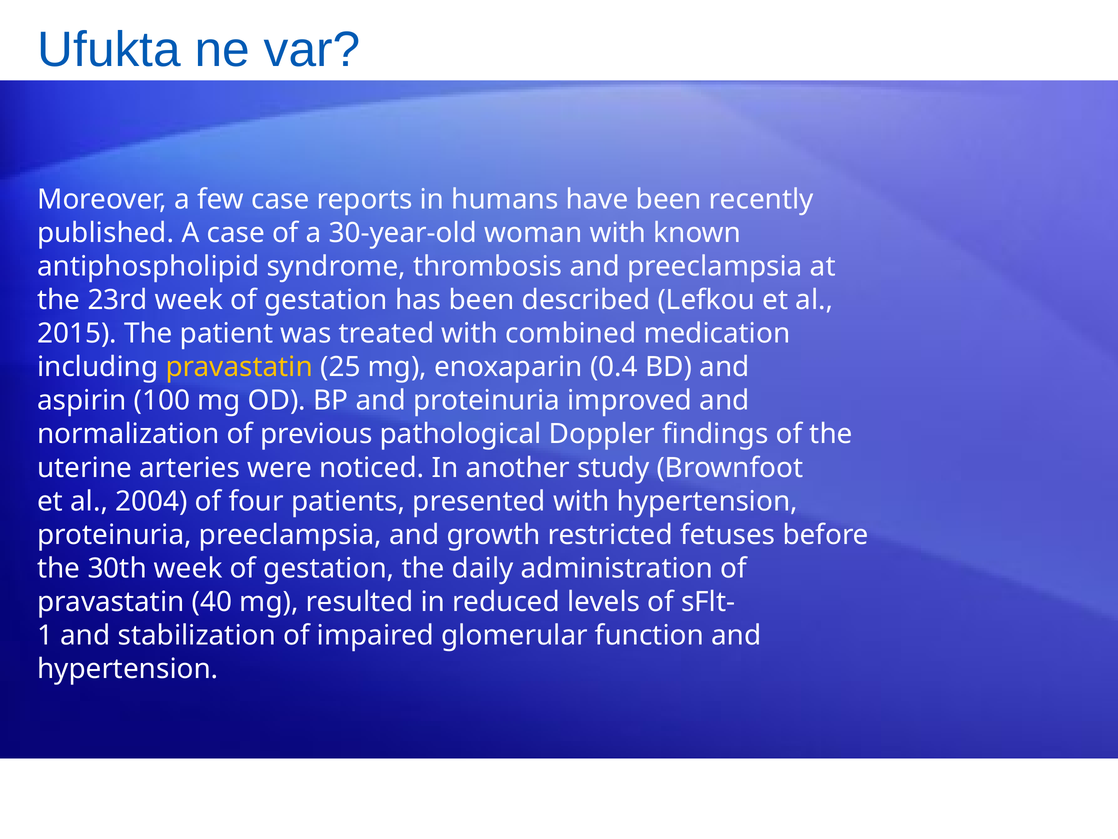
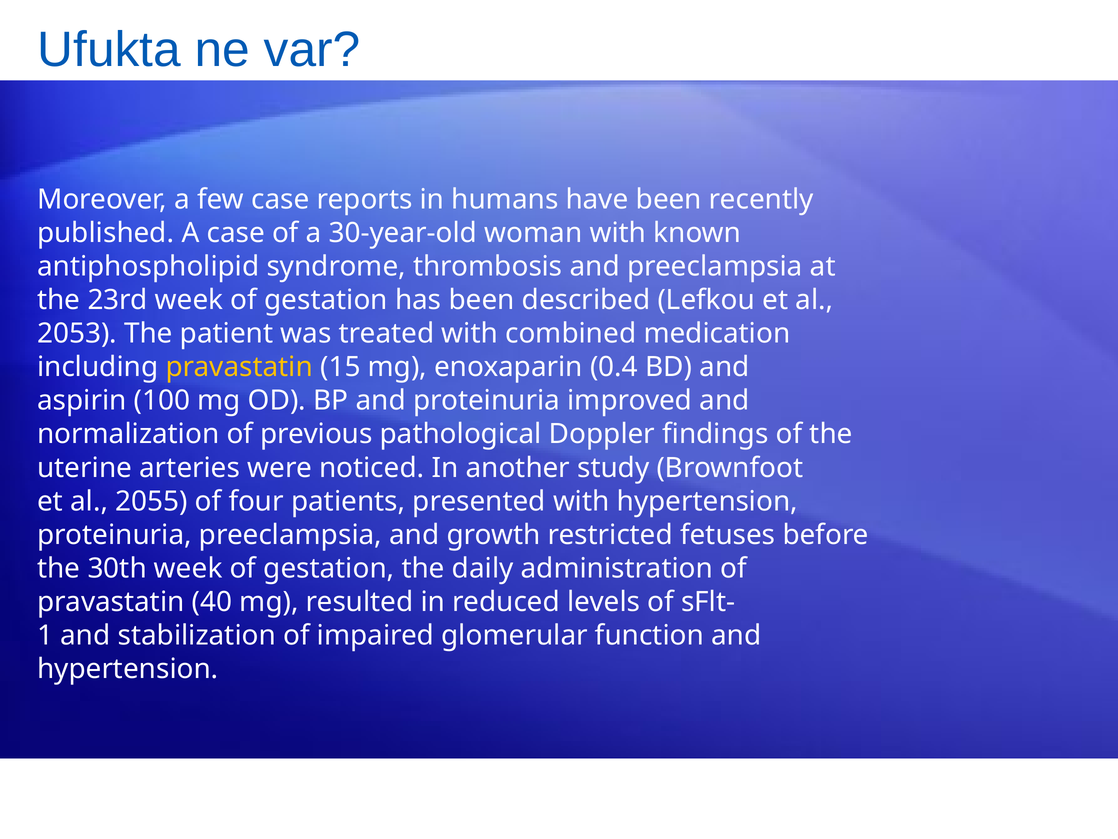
2015: 2015 -> 2053 (77, 333)
25: 25 -> 15 (340, 367)
2004: 2004 -> 2055 (151, 501)
